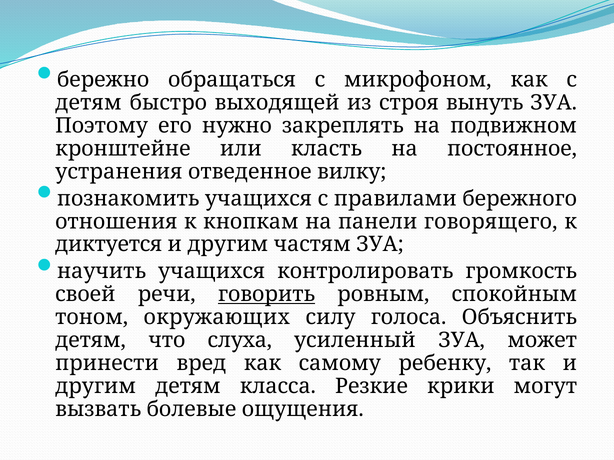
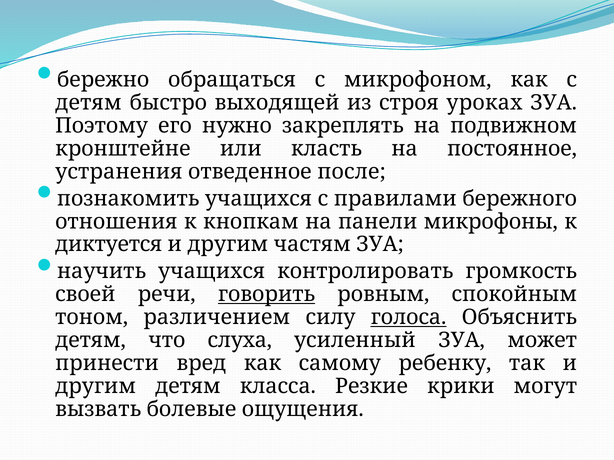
вынуть: вынуть -> уроках (484, 103)
вилку: вилку -> после (352, 172)
говорящего: говорящего -> микрофоны (491, 222)
окружающих: окружающих -> различением (217, 318)
голоса underline: none -> present (409, 318)
